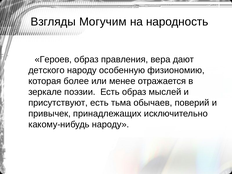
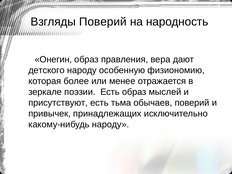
Взгляды Могучим: Могучим -> Поверий (103, 22)
Героев: Героев -> Онегин (53, 59)
